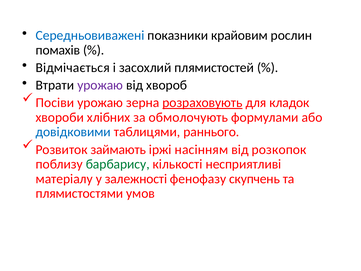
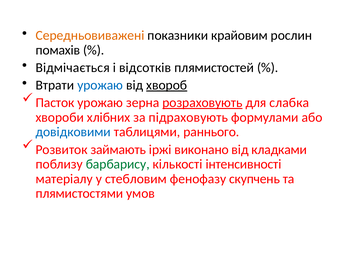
Середньовиважені colour: blue -> orange (90, 35)
засохлий: засохлий -> відсотків (145, 68)
урожаю colour: purple -> blue (100, 85)
хвороб underline: none -> present (167, 85)
Посіви: Посіви -> Пасток (55, 103)
кладок: кладок -> слабка (289, 103)
обмолочують: обмолочують -> підраховують (188, 117)
насінням: насінням -> виконано (202, 149)
розкопок: розкопок -> кладками (279, 149)
несприятливі: несприятливі -> інтенсивності (243, 164)
залежності: залежності -> стебловим (136, 179)
